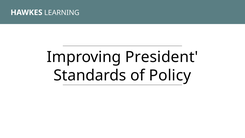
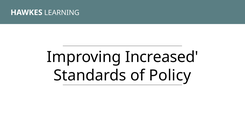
President: President -> Increased (162, 57)
